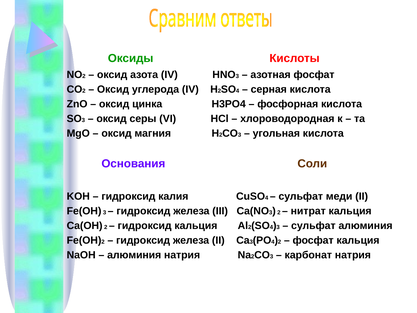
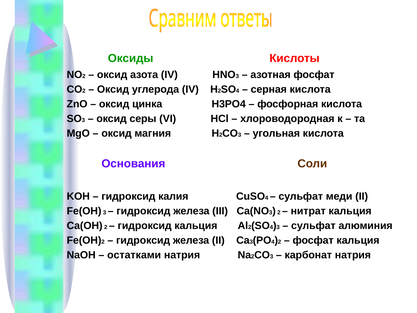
алюминия: алюминия -> остатками (134, 255)
